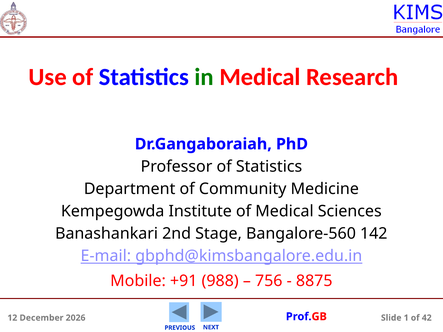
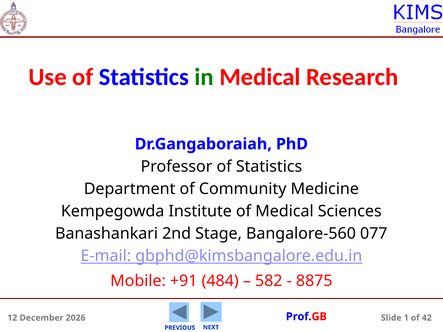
142: 142 -> 077 (374, 234)
988: 988 -> 484 (220, 281)
756: 756 -> 582 (269, 281)
